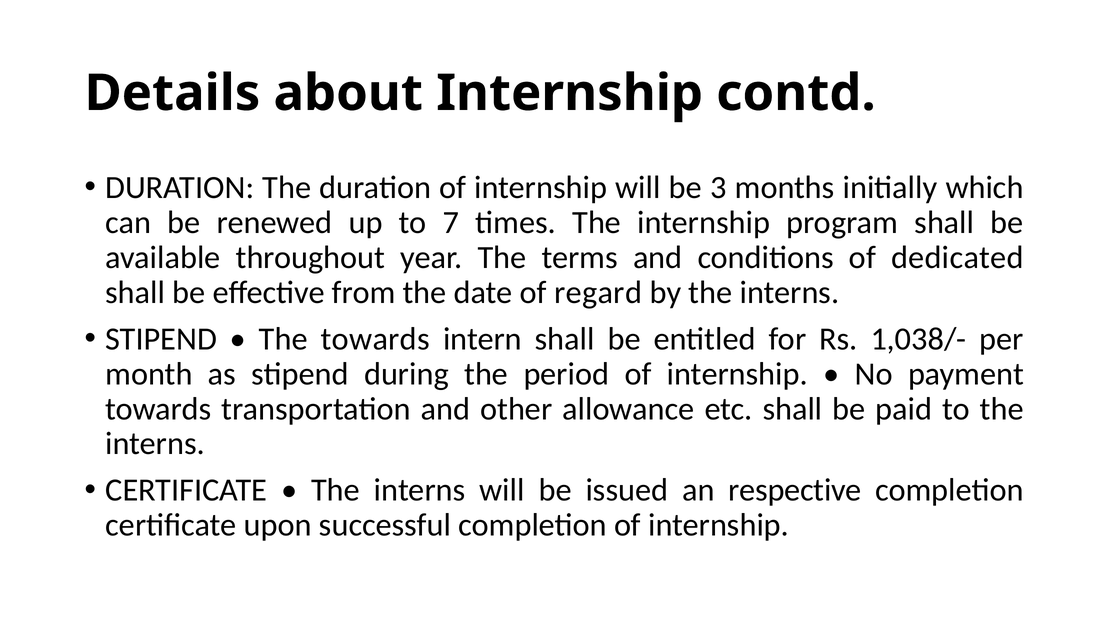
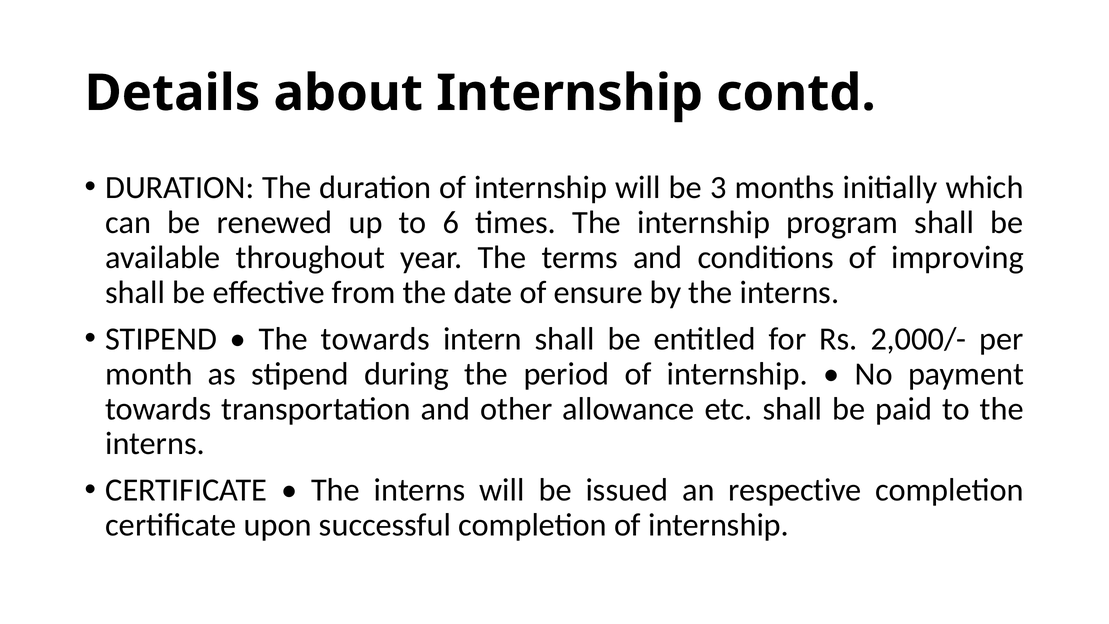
7: 7 -> 6 (451, 222)
dedicated: dedicated -> improving (958, 257)
regard: regard -> ensure (598, 292)
1,038/-: 1,038/- -> 2,000/- (918, 339)
